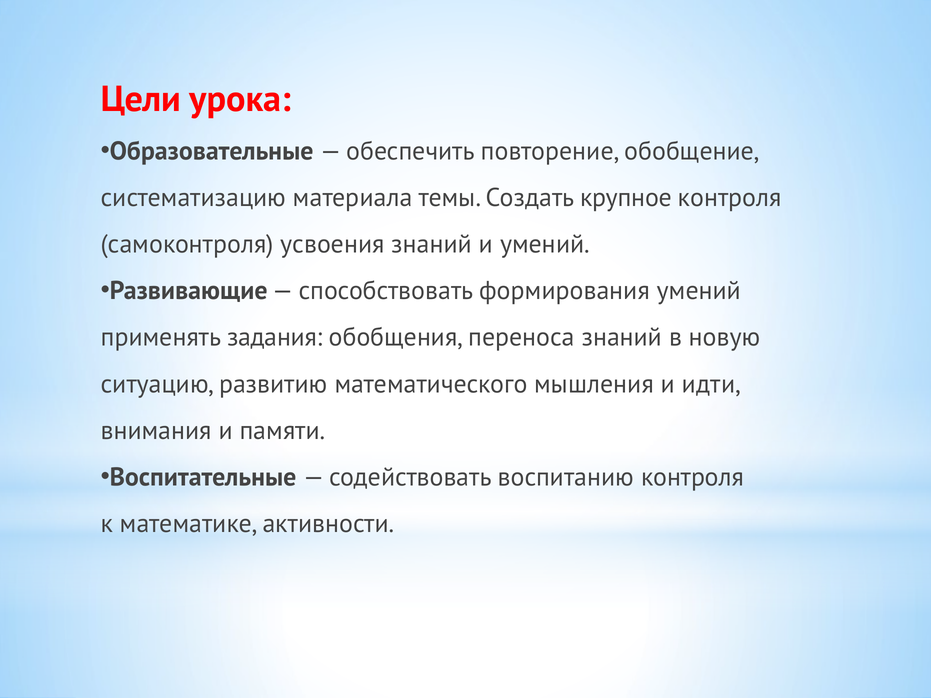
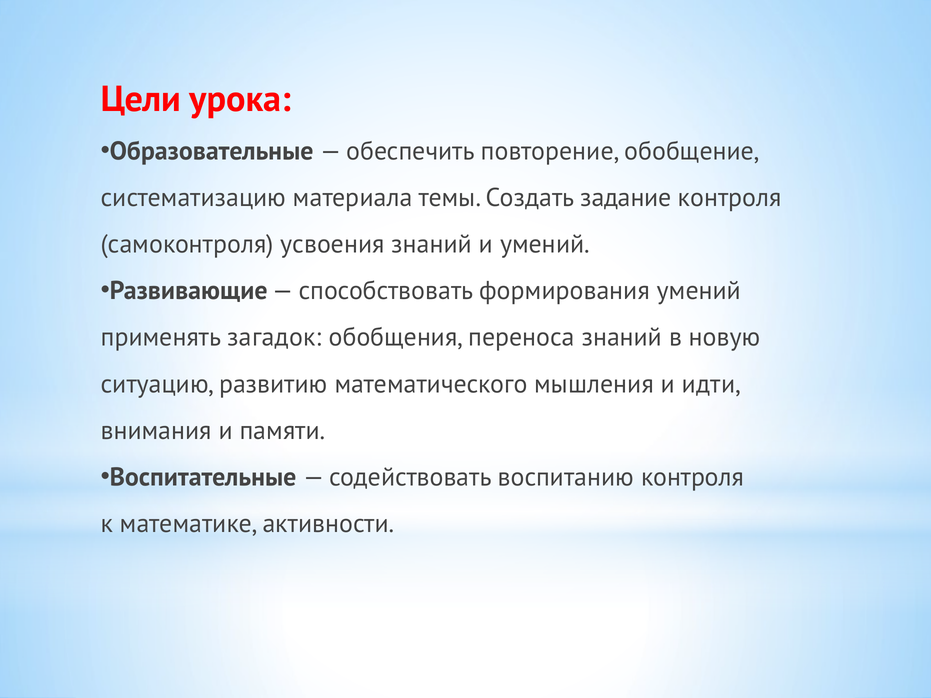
крупное: крупное -> задание (626, 198)
задания: задания -> загадок (274, 338)
